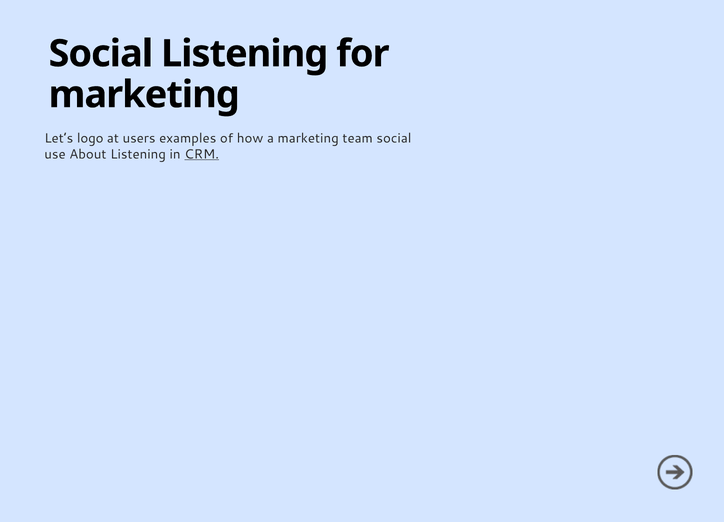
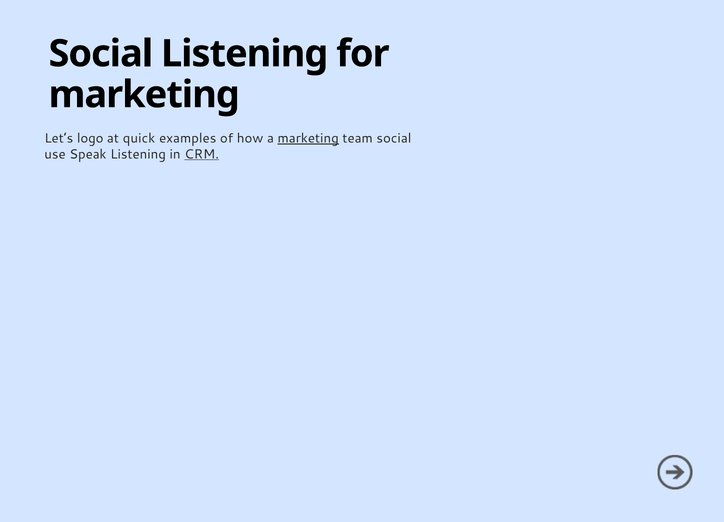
users: users -> quick (139, 138)
marketing underline: none -> present (308, 138)
About: About -> Speak (88, 154)
